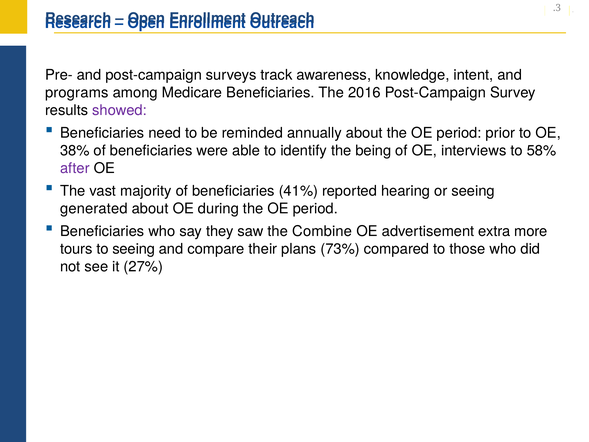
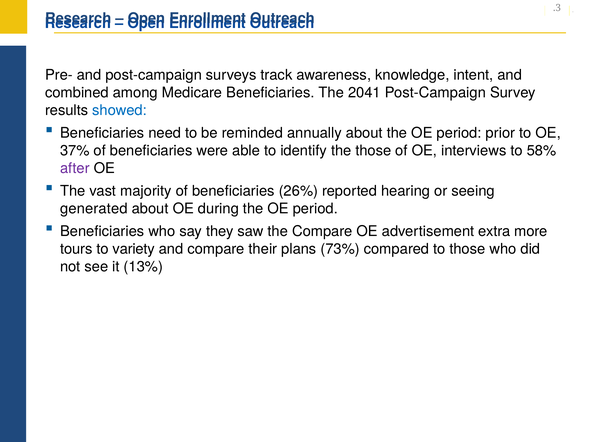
programs: programs -> combined (77, 93)
2016: 2016 -> 2041 (364, 93)
showed colour: purple -> blue (120, 110)
38%: 38% -> 37% (75, 151)
the being: being -> those (373, 151)
41%: 41% -> 26% (298, 191)
the Combine: Combine -> Compare (322, 231)
to seeing: seeing -> variety (134, 249)
27%: 27% -> 13% (143, 266)
